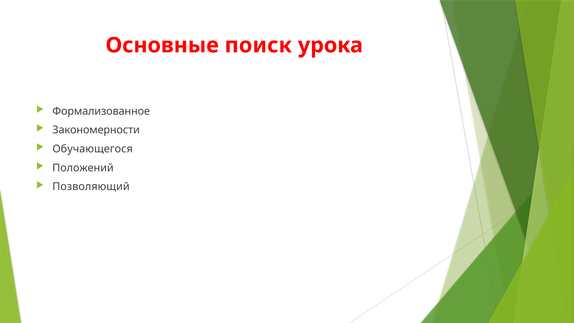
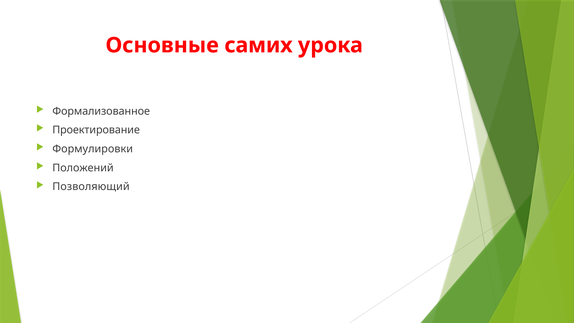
поиск: поиск -> самих (258, 45)
Закономерности: Закономерности -> Проектирование (96, 130)
Обучающегося: Обучающегося -> Формулировки (93, 149)
